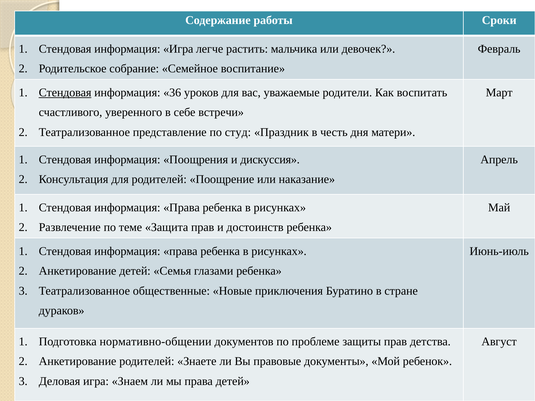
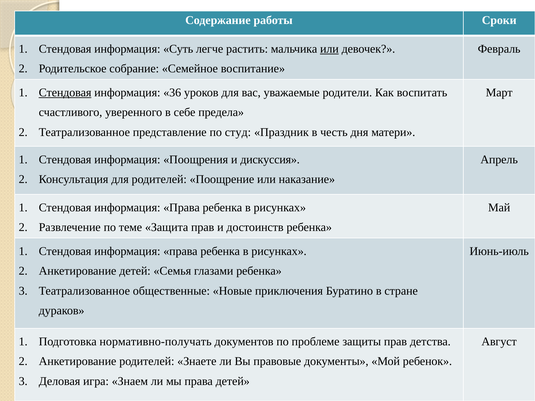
информация Игра: Игра -> Суть (178, 49)
или underline: none -> present (329, 49)
встречи: встречи -> предела (221, 112)
нормативно-общении: нормативно-общении -> нормативно-получать (156, 342)
